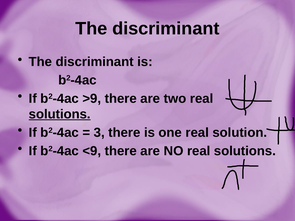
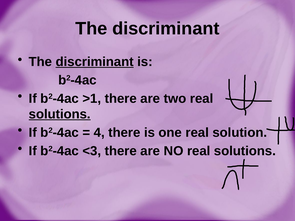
discriminant underline: none -> present (95, 62)
>9: >9 -> >1 (92, 99)
3: 3 -> 4 (99, 133)
<9: <9 -> <3 (92, 151)
